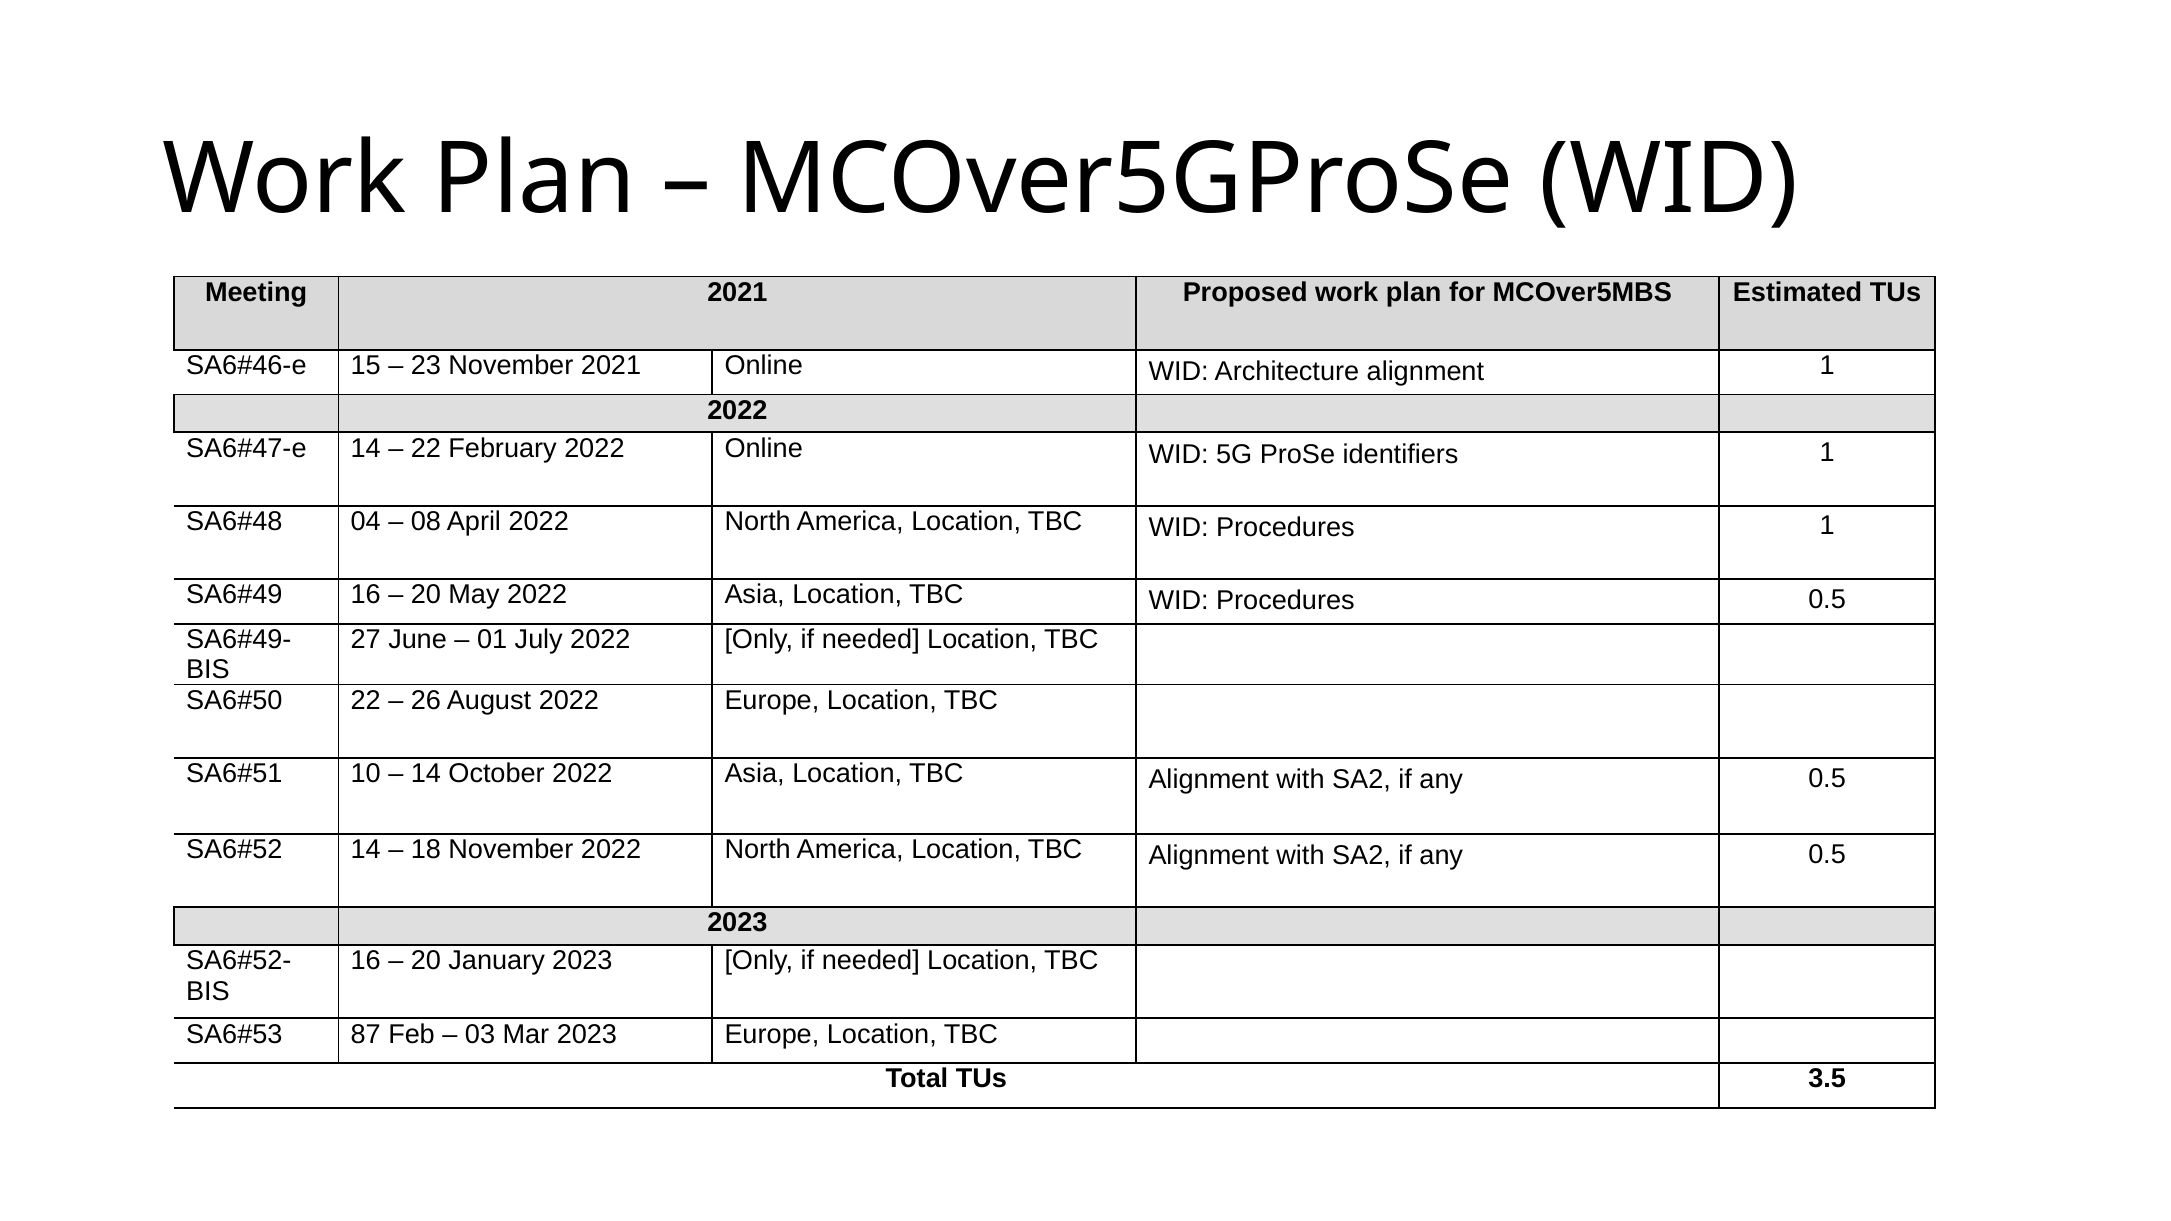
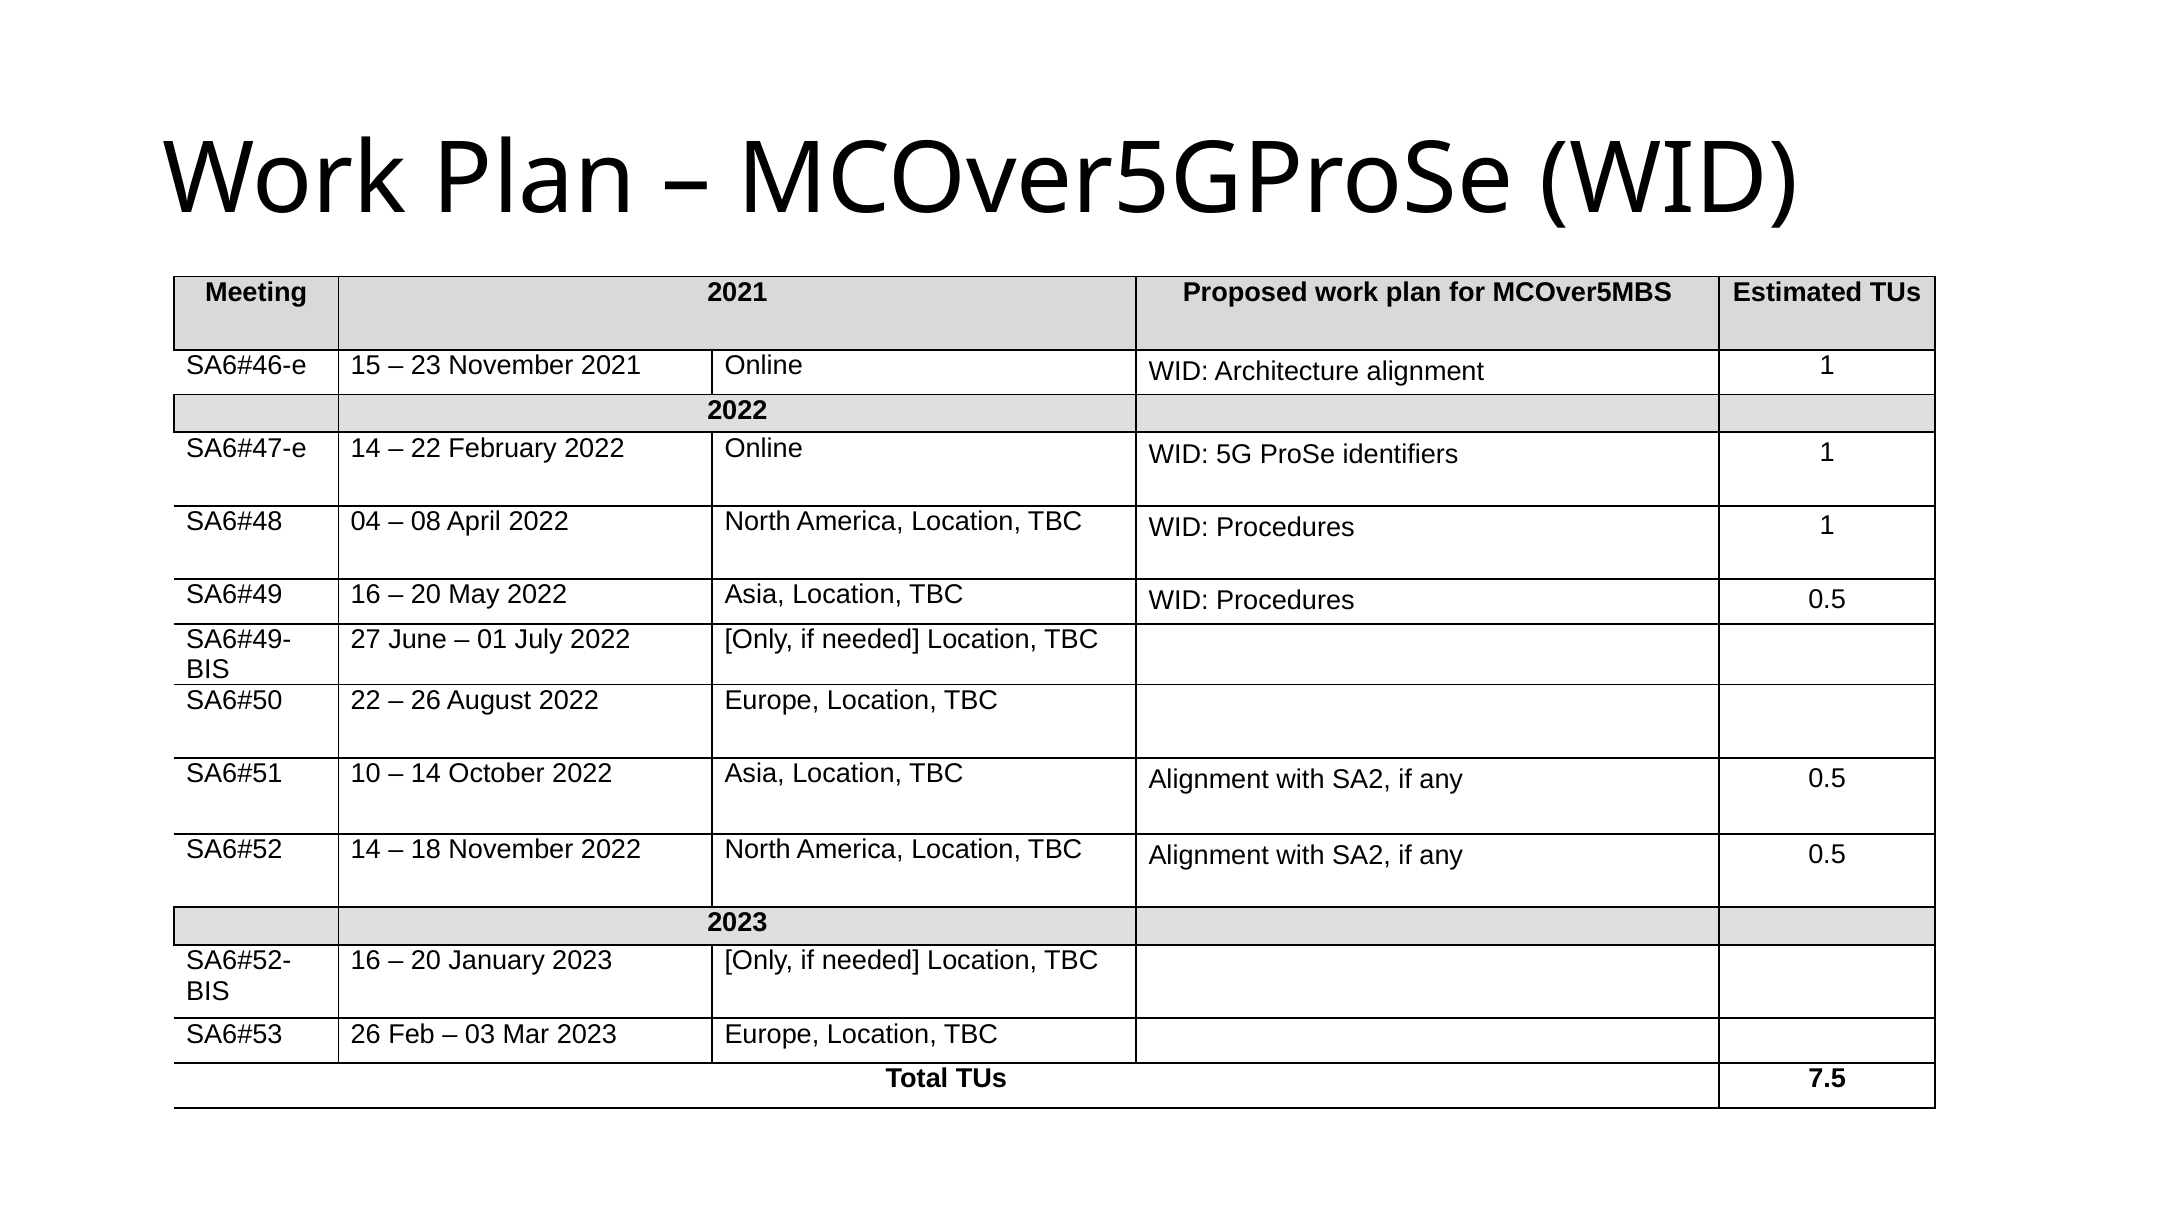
87: 87 -> 26 (366, 1034)
3.5: 3.5 -> 7.5 (1827, 1079)
